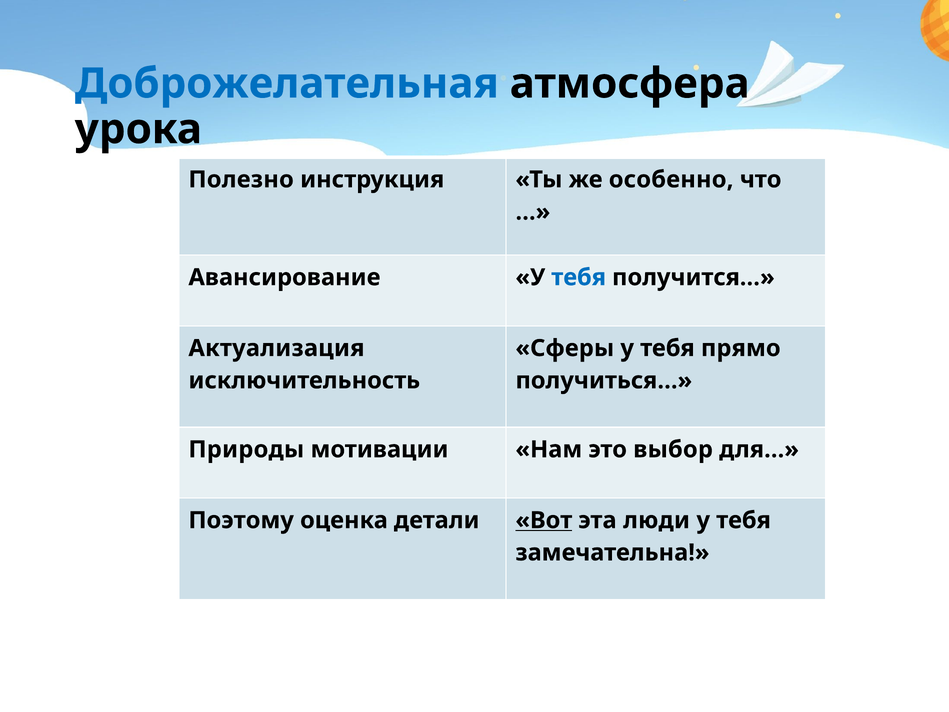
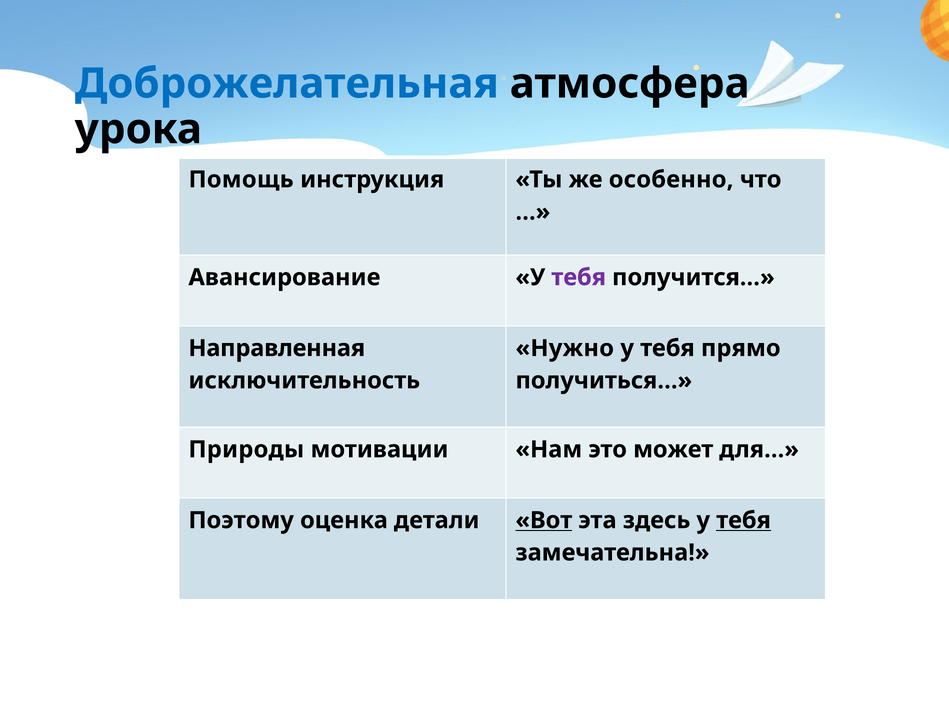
Полезно: Полезно -> Помощь (241, 179)
тебя colour: blue -> purple (579, 277)
Актуализация: Актуализация -> Направленная (277, 348)
Сферы: Сферы -> Нужно (565, 348)
выбор: выбор -> может (673, 449)
люди: люди -> здесь (657, 520)
тебя underline: none -> present (744, 520)
